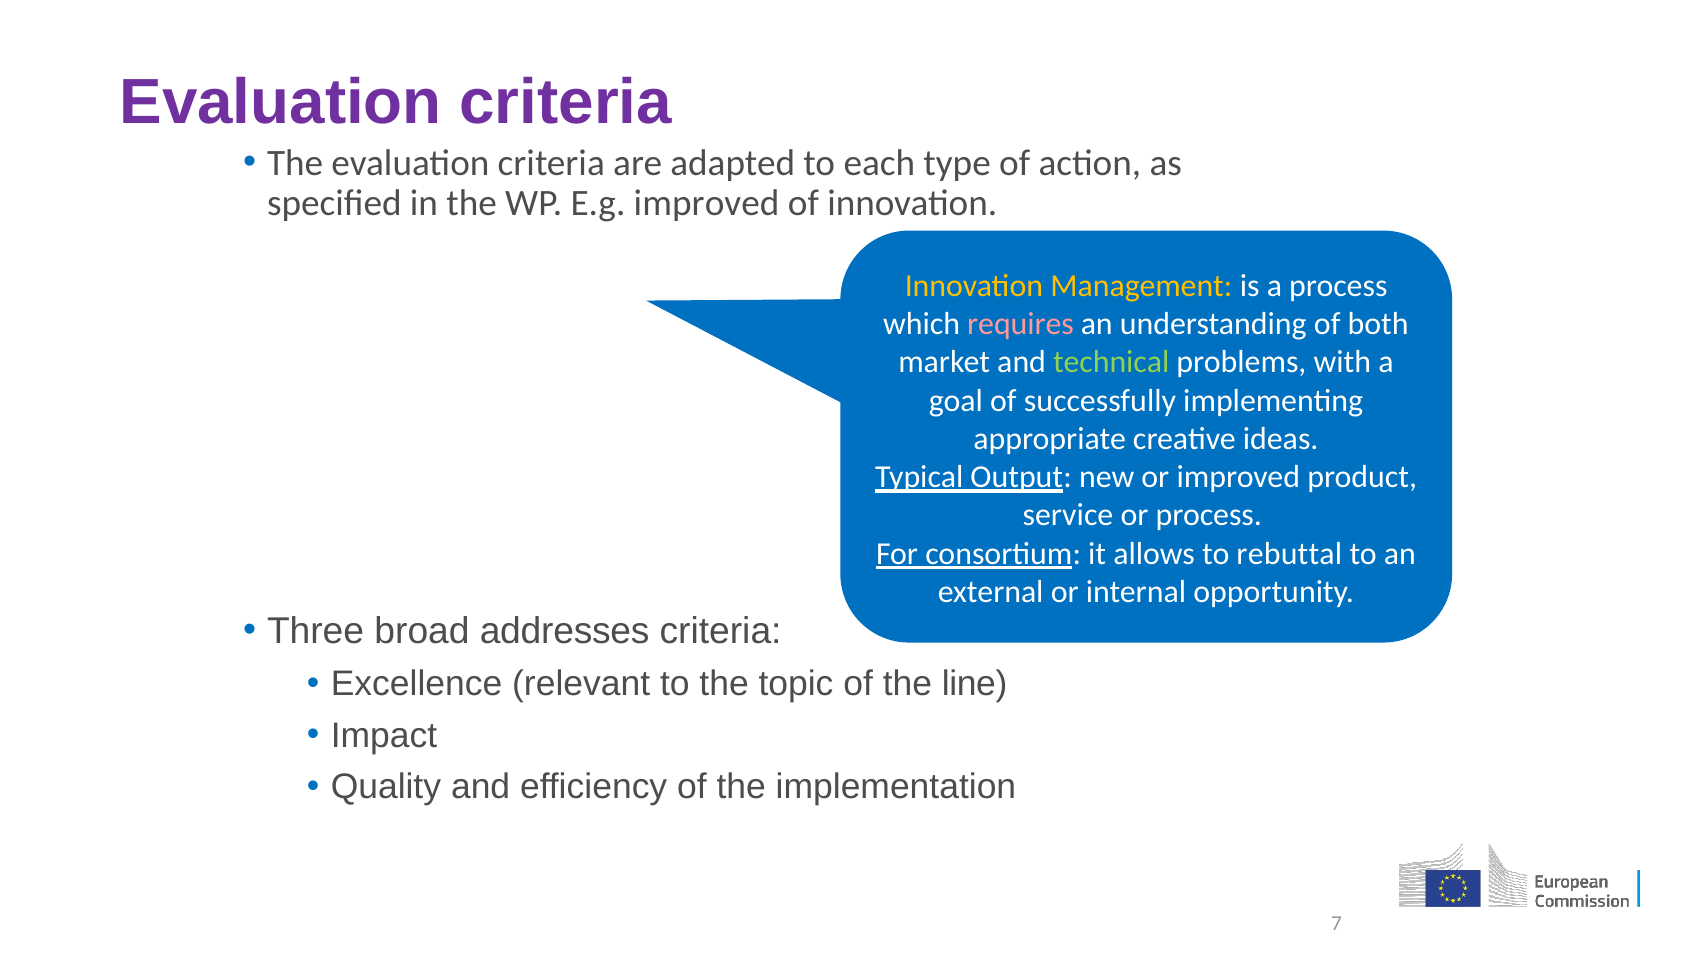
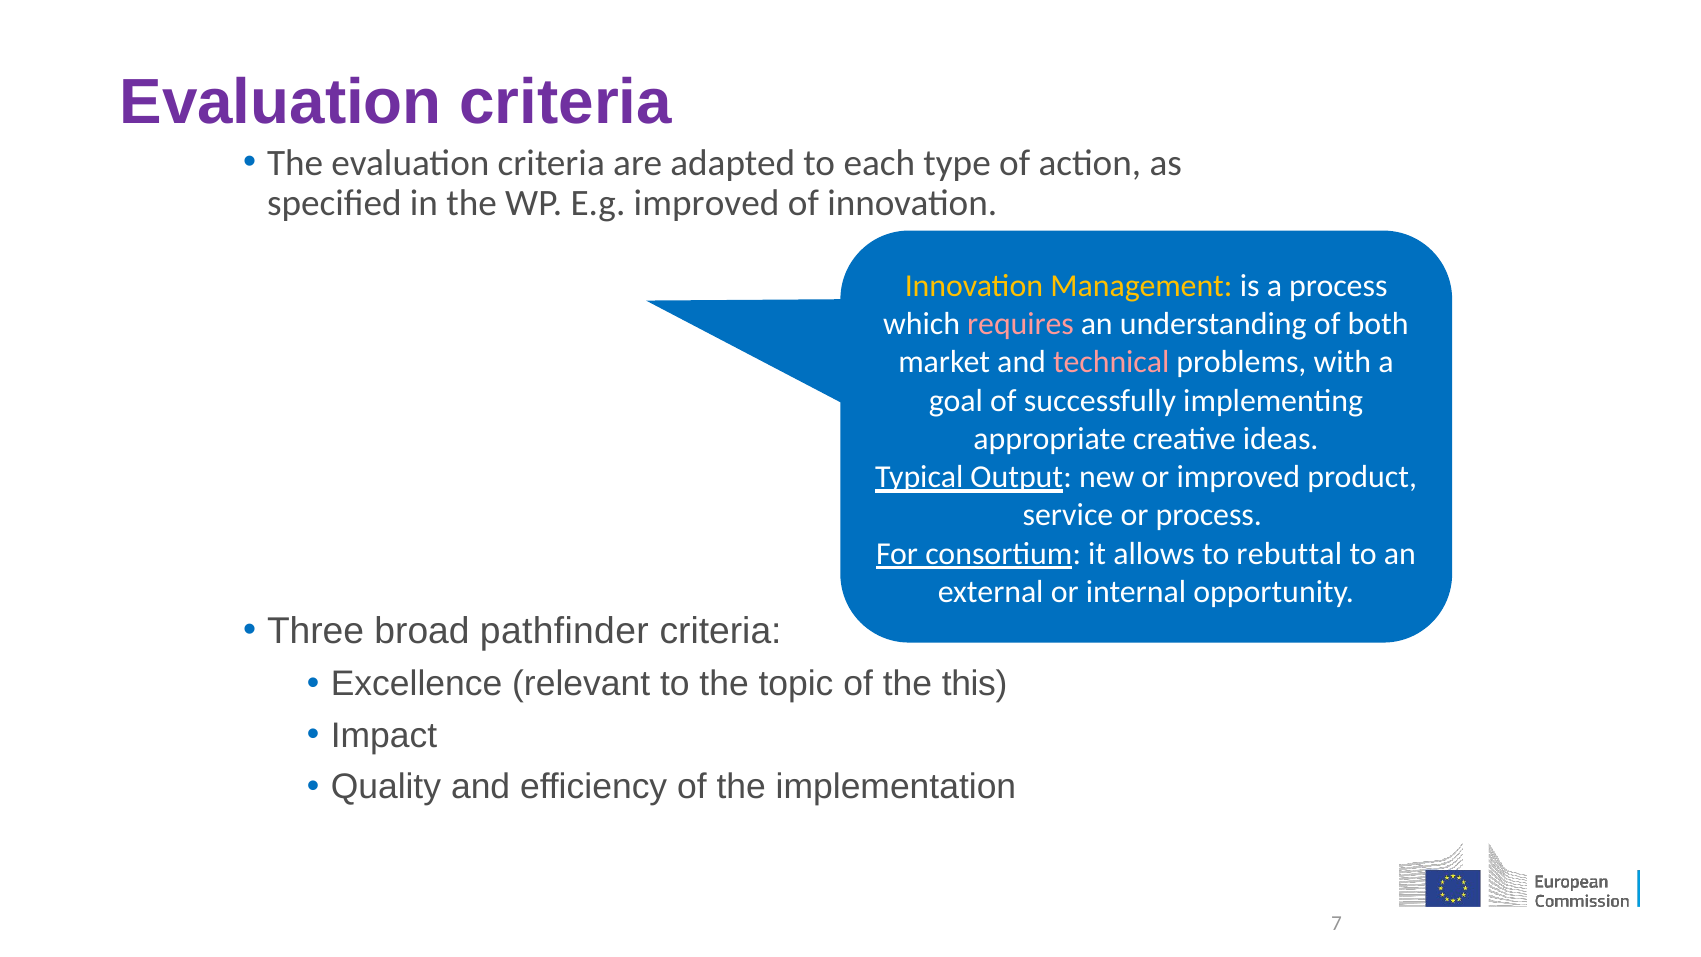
technical colour: light green -> pink (1111, 362)
addresses: addresses -> pathfinder (564, 631)
line: line -> this (975, 684)
